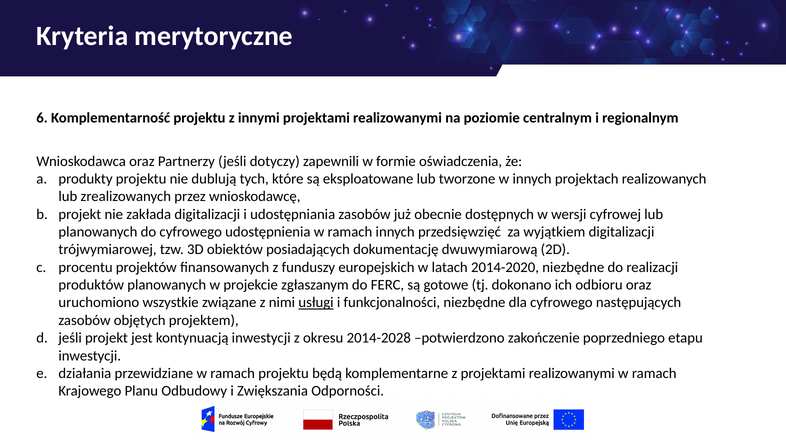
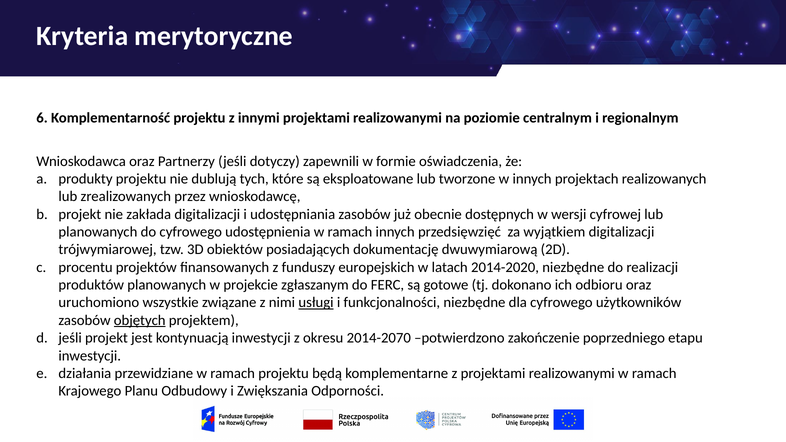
następujących: następujących -> użytkowników (639, 303)
objętych underline: none -> present (140, 320)
2014-2028: 2014-2028 -> 2014-2070 (379, 338)
